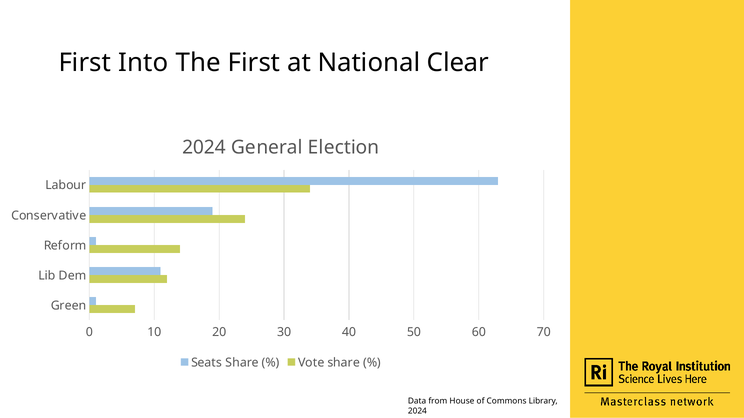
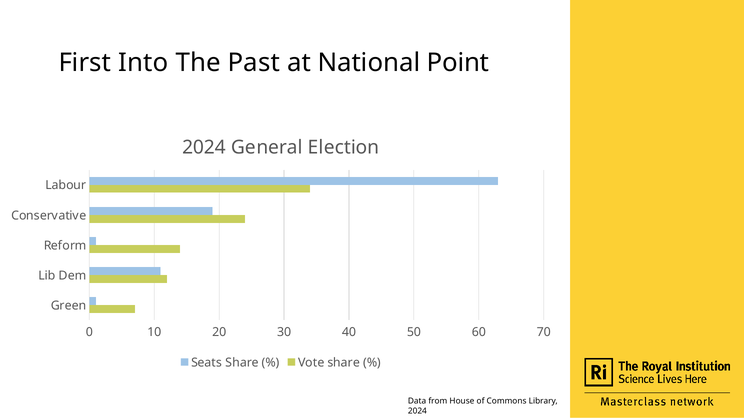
The First: First -> Past (254, 63)
Clear: Clear -> Point (458, 63)
